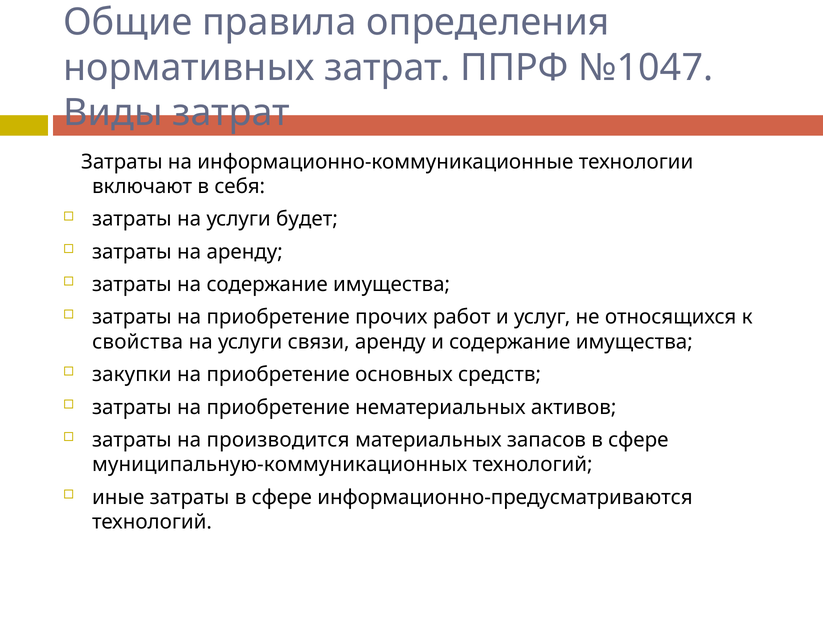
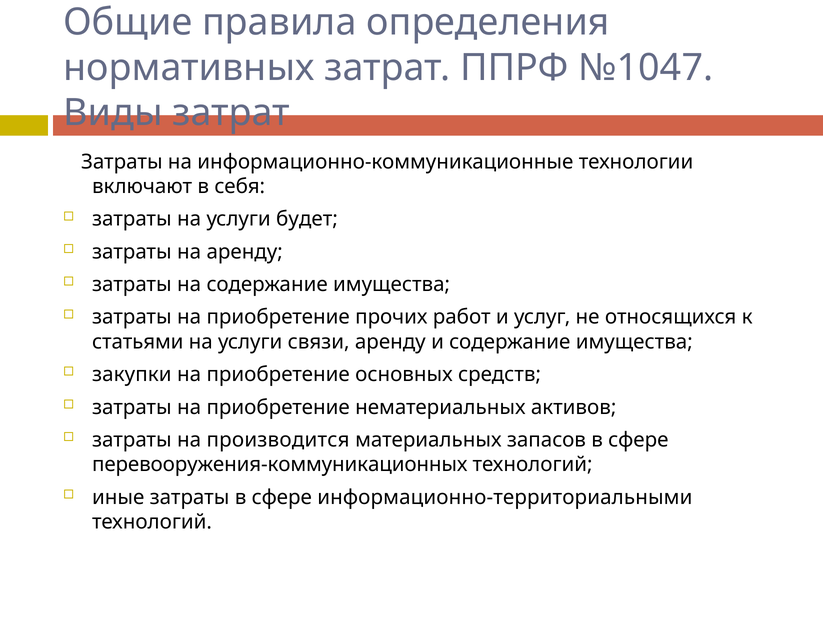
свойства: свойства -> статьями (138, 342)
муниципальную-коммуникационных: муниципальную-коммуникационных -> перевооружения-коммуникационных (280, 465)
информационно-предусматриваются: информационно-предусматриваются -> информационно-территориальными (505, 497)
